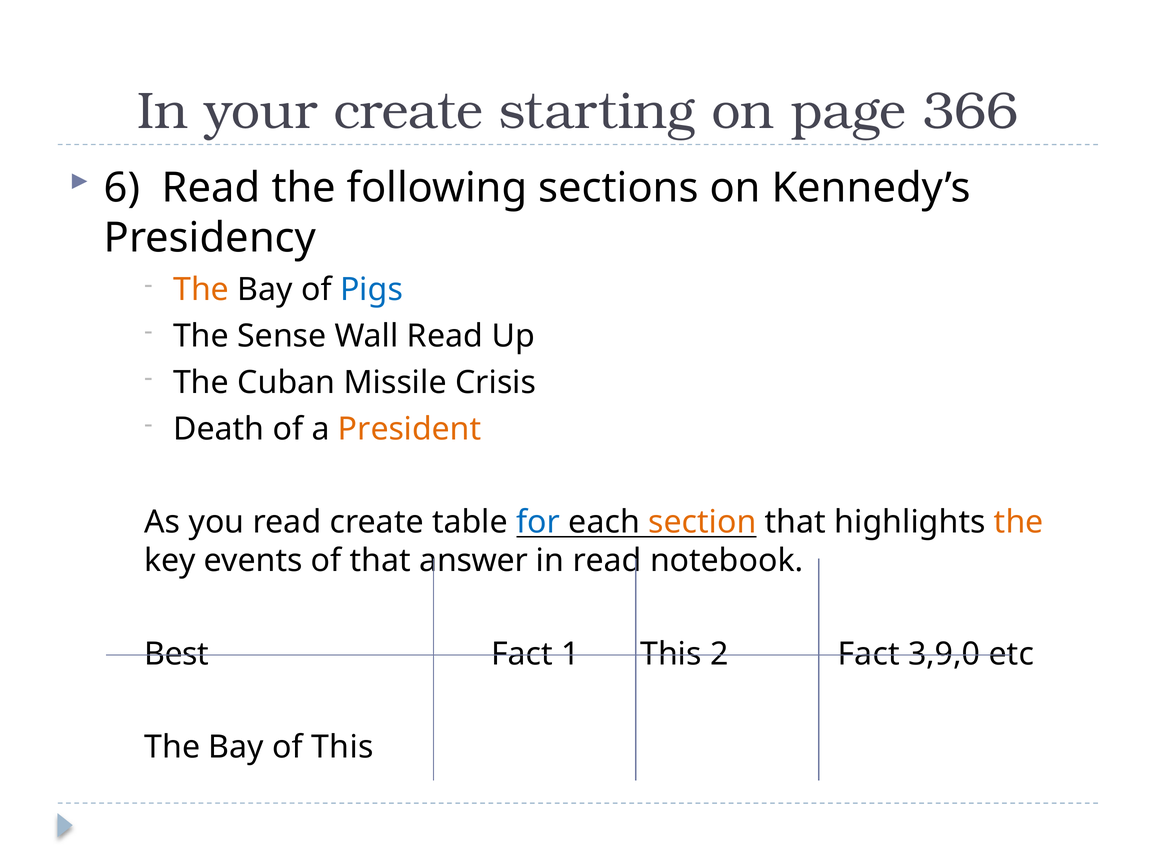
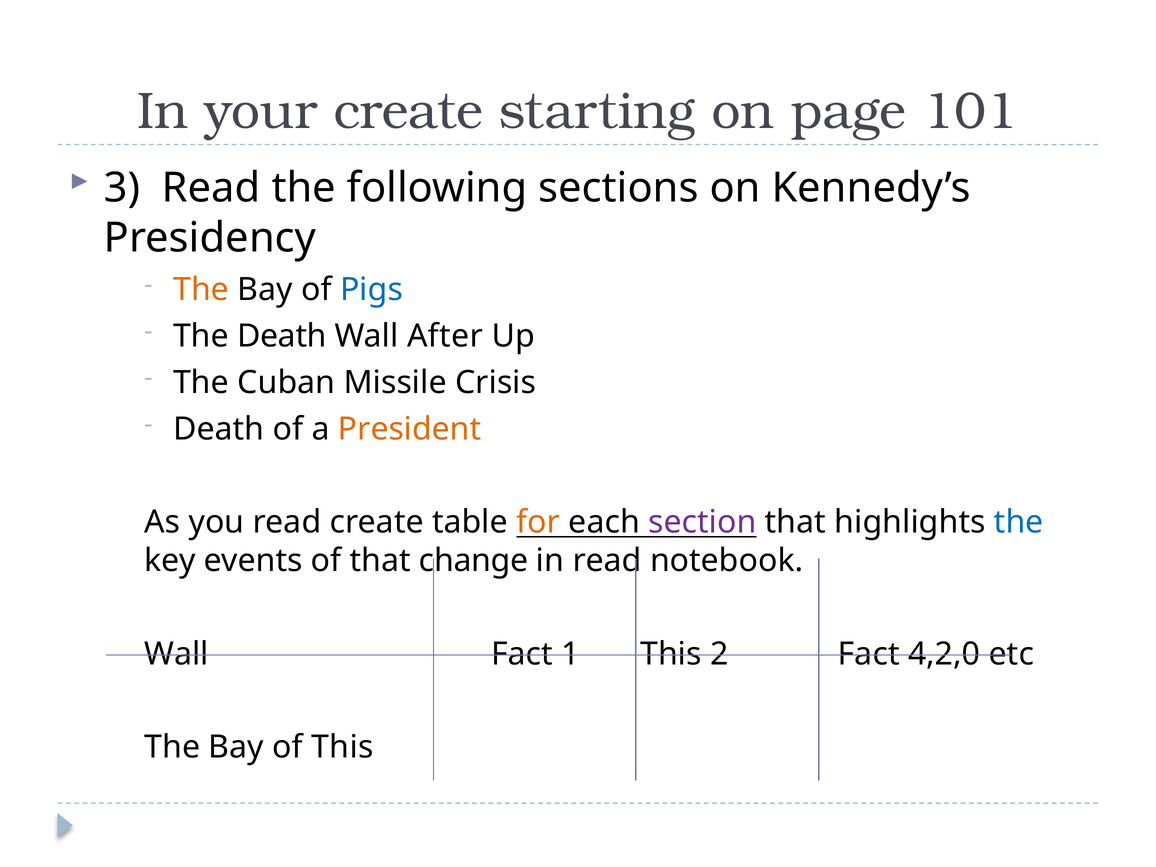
366: 366 -> 101 (970, 112)
6: 6 -> 3 (122, 188)
The Sense: Sense -> Death (282, 336)
Wall Read: Read -> After (445, 336)
for colour: blue -> orange (538, 522)
section colour: orange -> purple (702, 522)
the colour: orange -> blue (1019, 522)
answer: answer -> change (474, 561)
Best: Best -> Wall (176, 654)
3,9,0: 3,9,0 -> 4,2,0 (944, 654)
